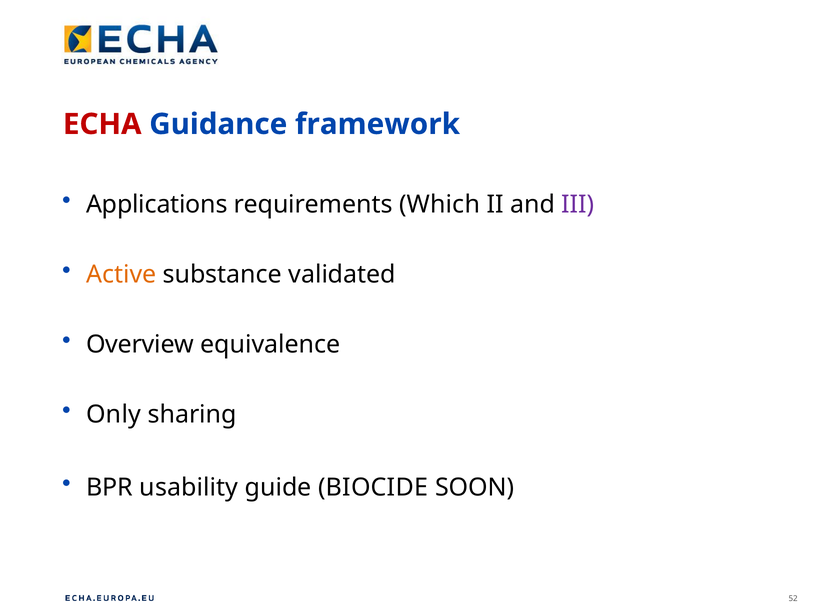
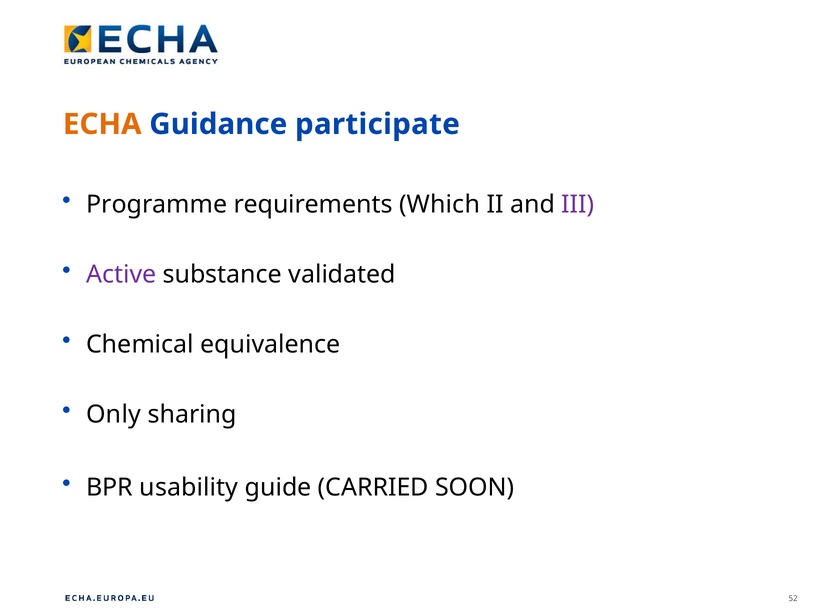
ECHA colour: red -> orange (102, 124)
framework: framework -> participate (377, 124)
Applications: Applications -> Programme (157, 204)
Active colour: orange -> purple (121, 274)
Overview: Overview -> Chemical (140, 344)
BIOCIDE: BIOCIDE -> CARRIED (373, 488)
